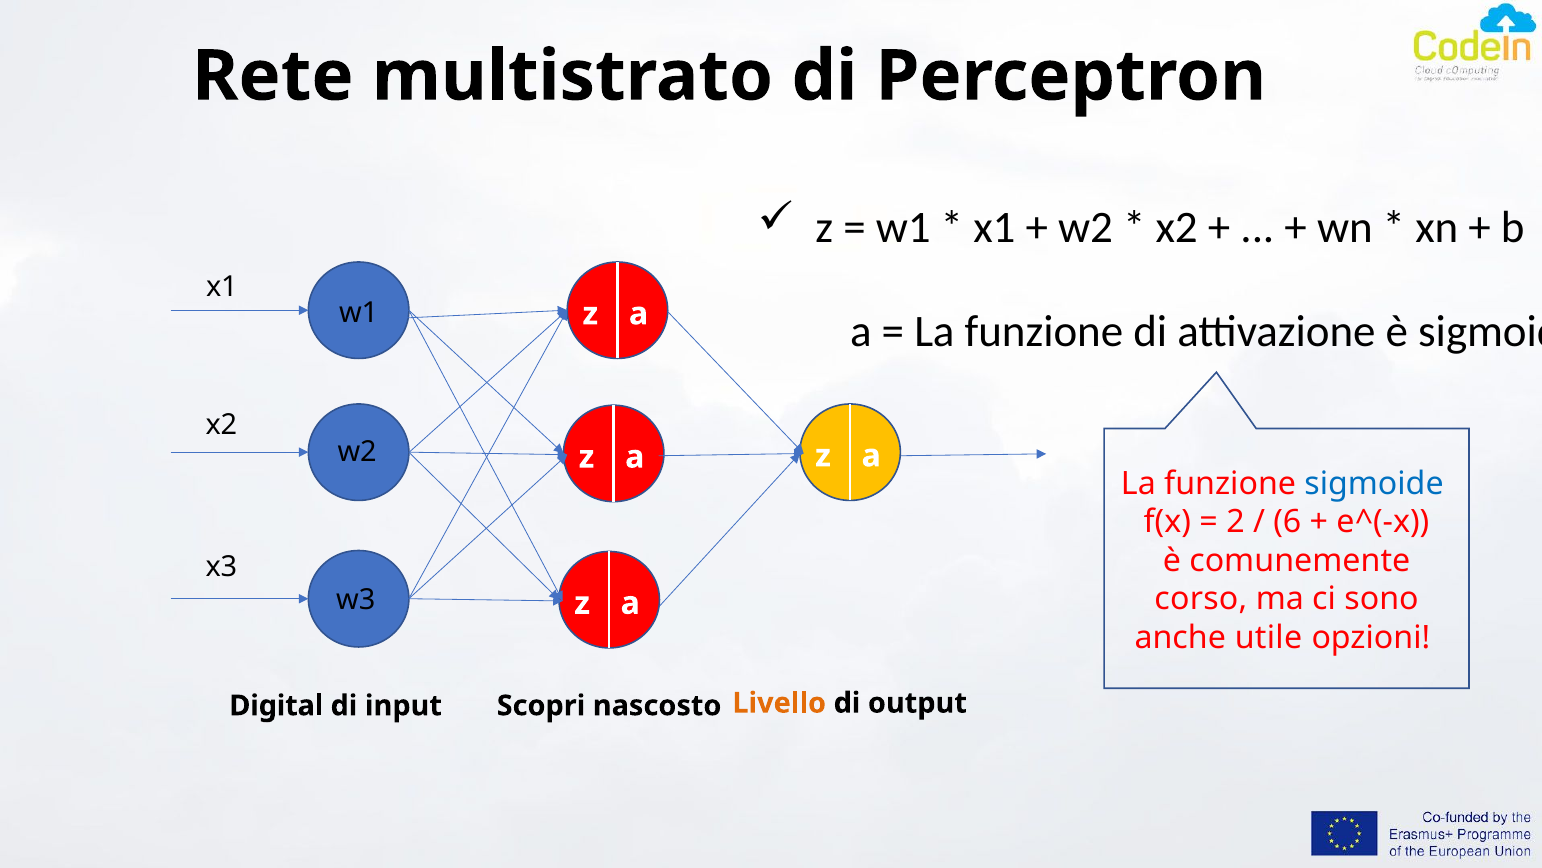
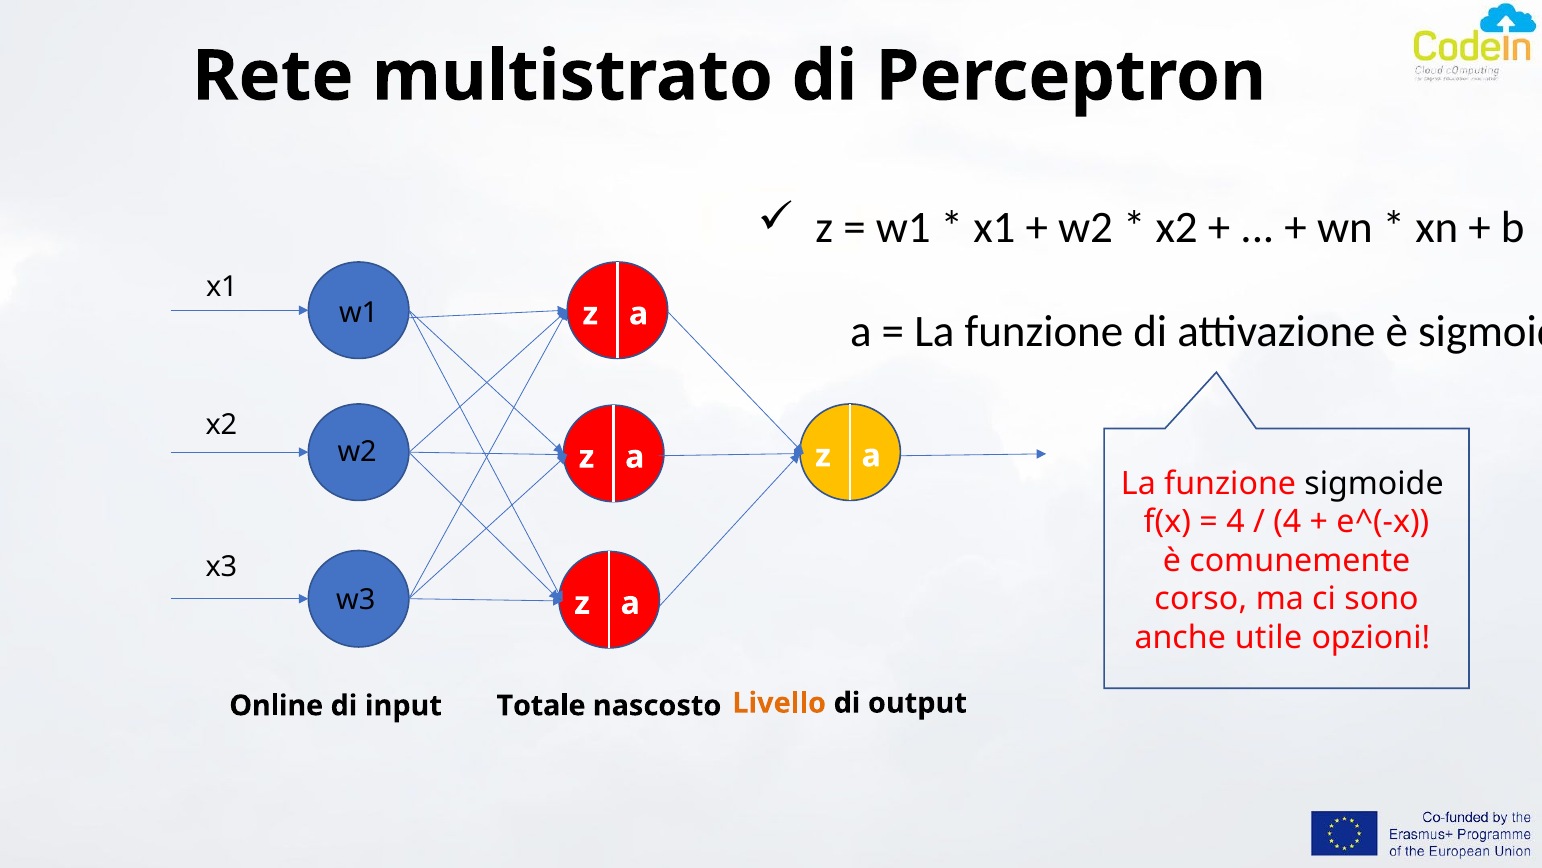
sigmoide colour: blue -> black (1374, 483)
2: 2 -> 4 (1235, 522)
6: 6 -> 4 (1287, 522)
Digital: Digital -> Online (276, 705)
Scopri: Scopri -> Totale (541, 705)
